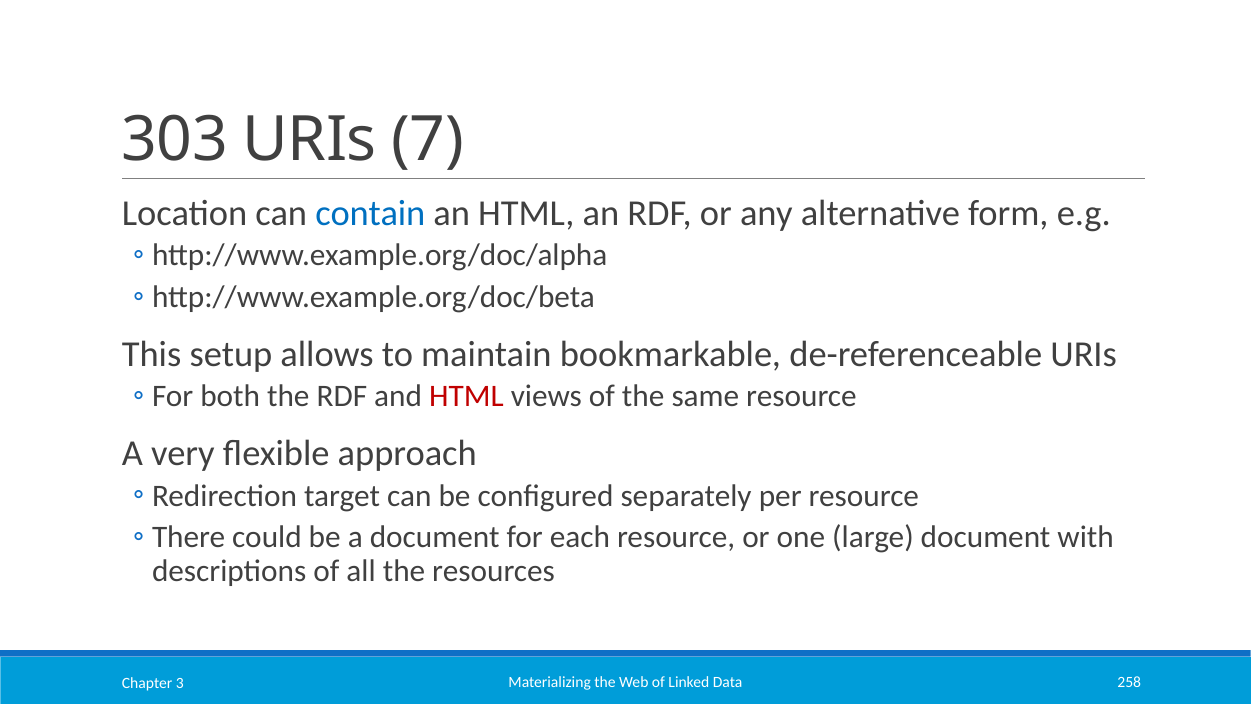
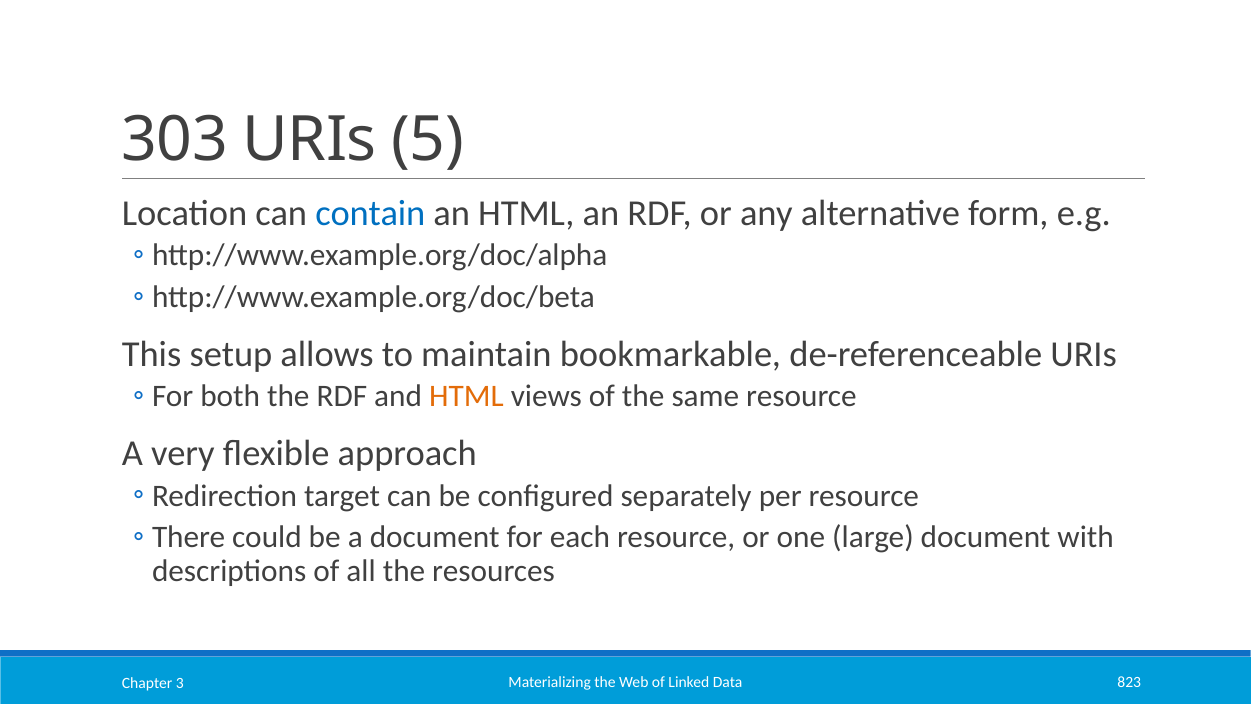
7: 7 -> 5 (428, 140)
HTML colour: red -> orange (466, 396)
258: 258 -> 823 (1129, 682)
